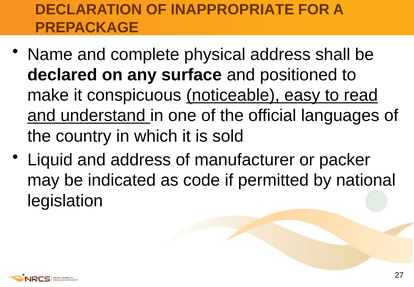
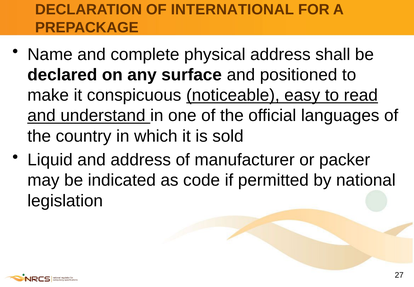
INAPPROPRIATE: INAPPROPRIATE -> INTERNATIONAL (232, 10)
